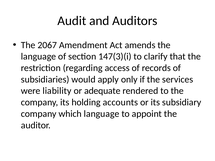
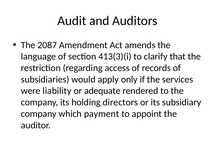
2067: 2067 -> 2087 (47, 45)
147(3)(i: 147(3)(i -> 413(3)(i (115, 57)
accounts: accounts -> directors (120, 102)
which language: language -> payment (102, 114)
